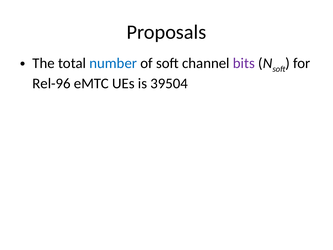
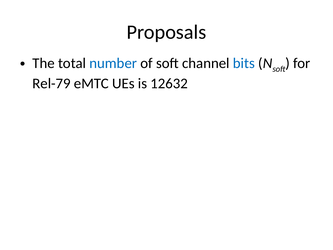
bits colour: purple -> blue (244, 63)
Rel-96: Rel-96 -> Rel-79 (52, 83)
39504: 39504 -> 12632 (169, 83)
